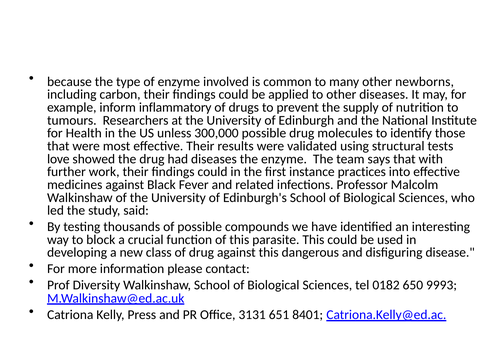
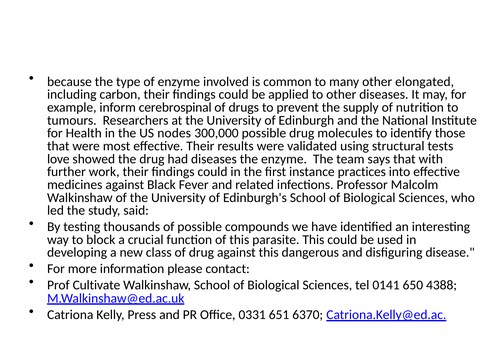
newborns: newborns -> elongated (425, 82)
inflammatory: inflammatory -> cerebrospinal (175, 107)
unless: unless -> nodes (174, 133)
Diversity: Diversity -> Cultivate (96, 285)
0182: 0182 -> 0141 (386, 285)
9993: 9993 -> 4388 (442, 285)
3131: 3131 -> 0331 (252, 315)
8401: 8401 -> 6370 (308, 315)
